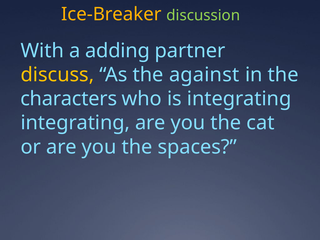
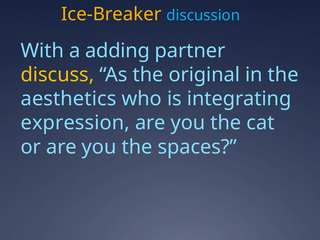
discussion colour: light green -> light blue (203, 15)
against: against -> original (204, 75)
characters: characters -> aesthetics (69, 99)
integrating: integrating -> expression (75, 123)
